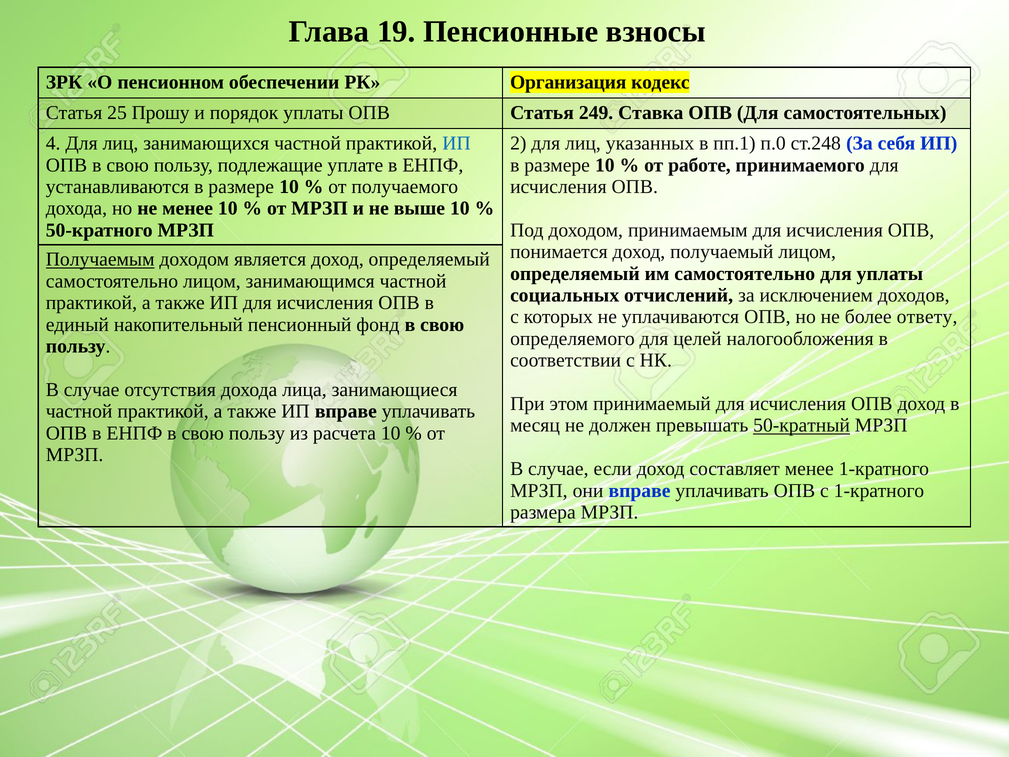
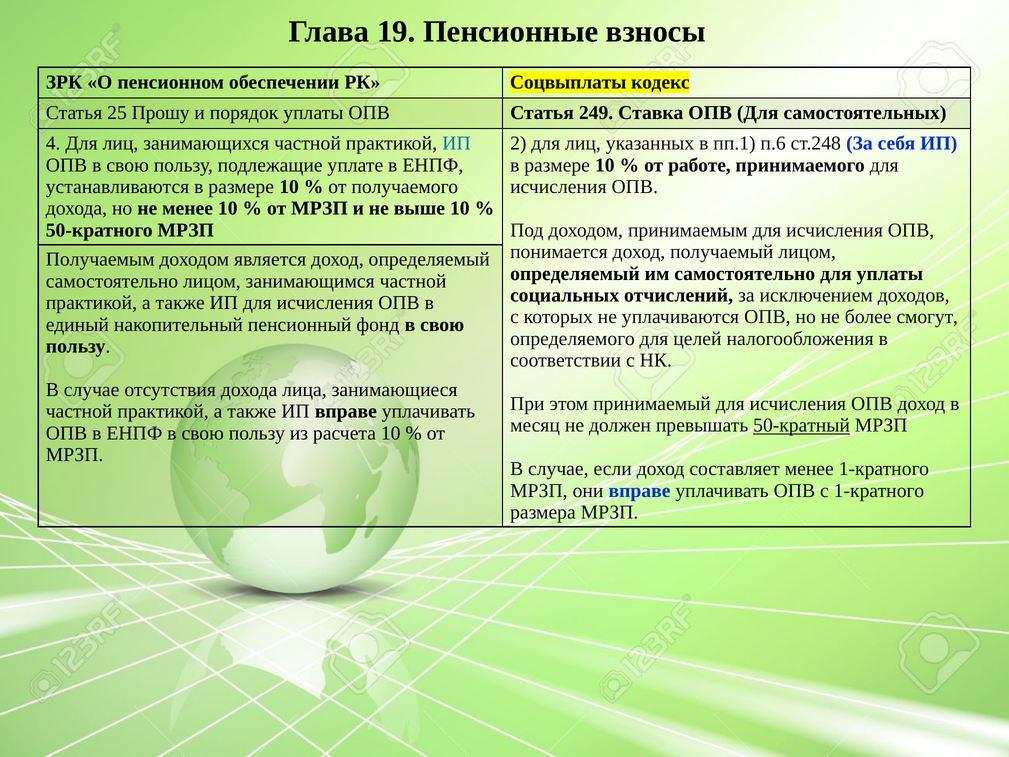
Организация: Организация -> Соцвыплаты (568, 82)
п.0: п.0 -> п.6 (773, 143)
Получаемым underline: present -> none (100, 259)
ответу: ответу -> смогут (927, 317)
